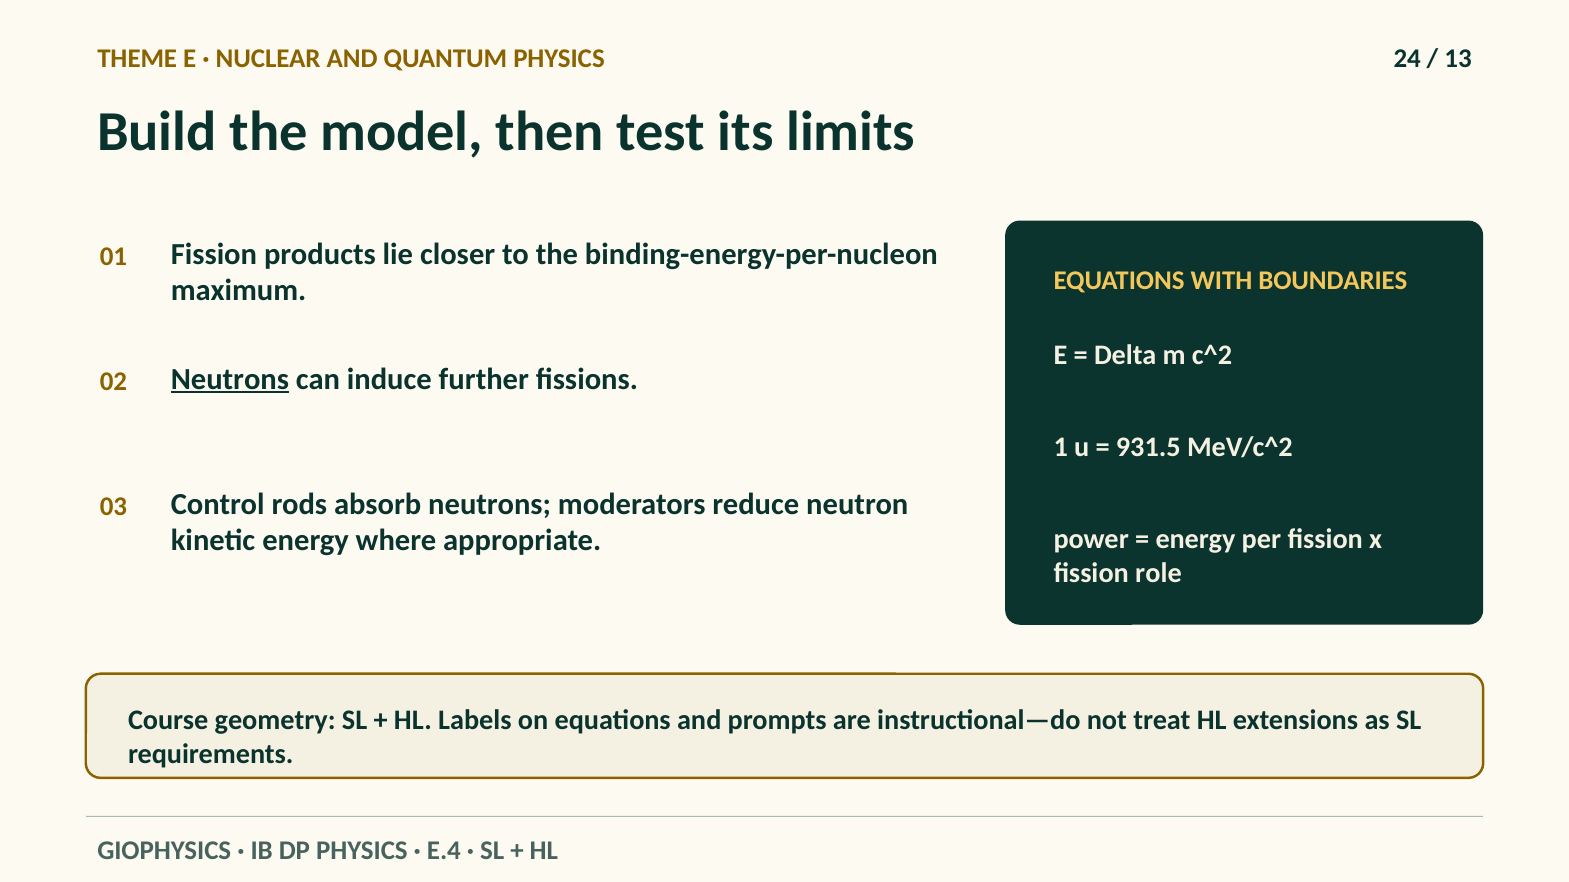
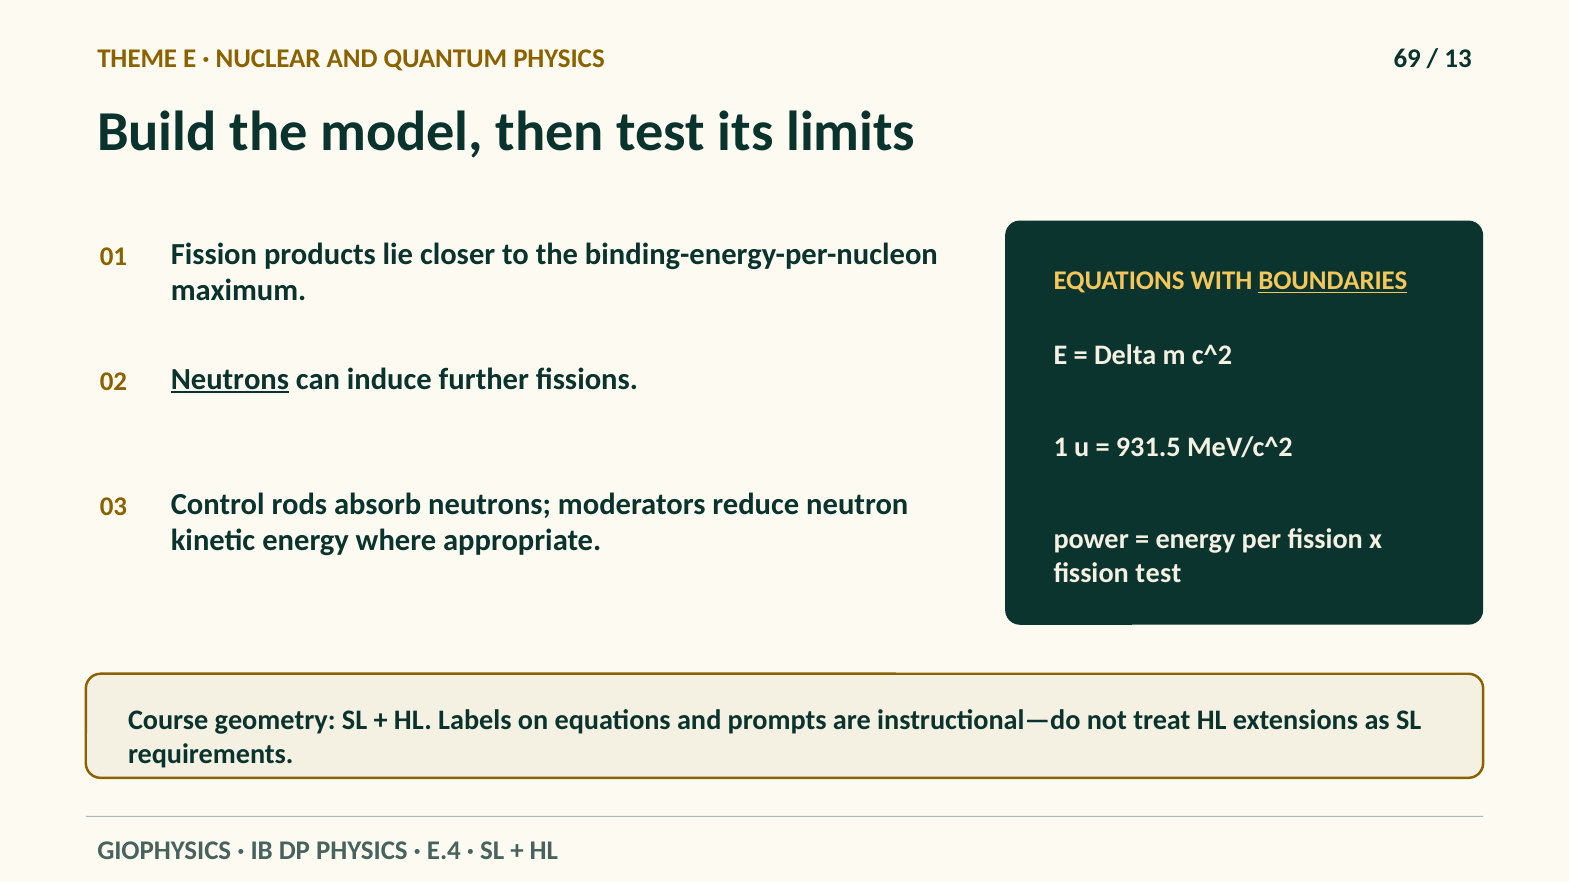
24: 24 -> 69 (1407, 58)
BOUNDARIES underline: none -> present (1333, 281)
fission role: role -> test (1158, 573)
